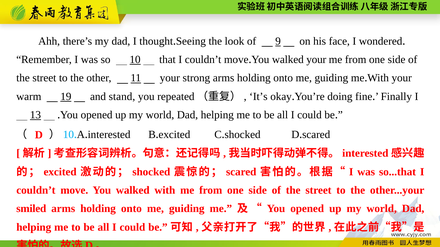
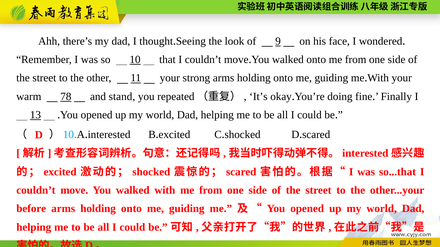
walked your: your -> onto (316, 60)
19: 19 -> 78 (66, 97)
smiled: smiled -> before (31, 209)
